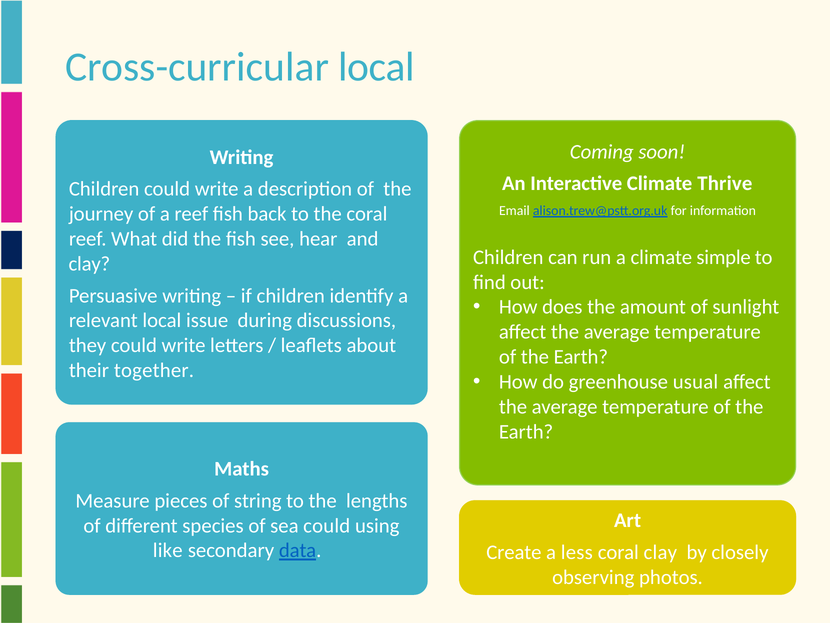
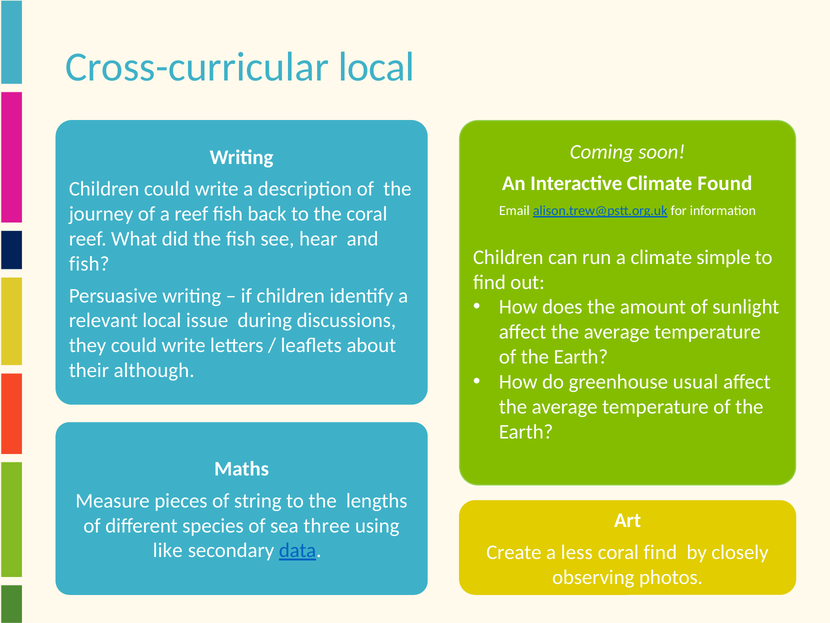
Thrive: Thrive -> Found (725, 183)
clay: clay -> fish (89, 264)
together: together -> although (154, 370)
sea could: could -> three (327, 525)
coral clay: clay -> find (660, 552)
